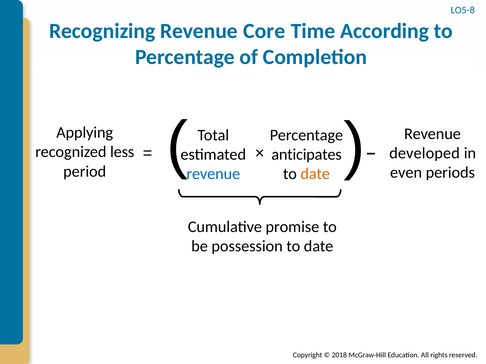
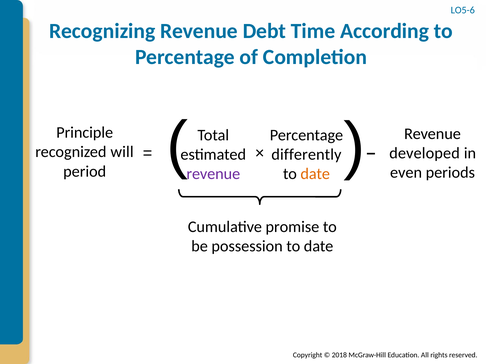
LO5-8: LO5-8 -> LO5-6 (463, 10)
Core: Core -> Debt (264, 31)
Applying: Applying -> Principle (85, 133)
less: less -> will (122, 152)
anticipates: anticipates -> differently (306, 155)
revenue colour: blue -> purple (213, 174)
